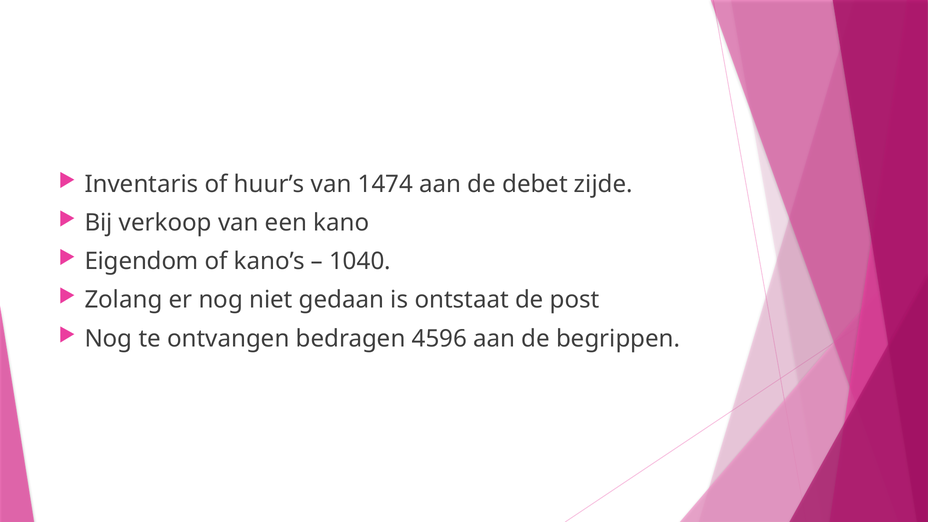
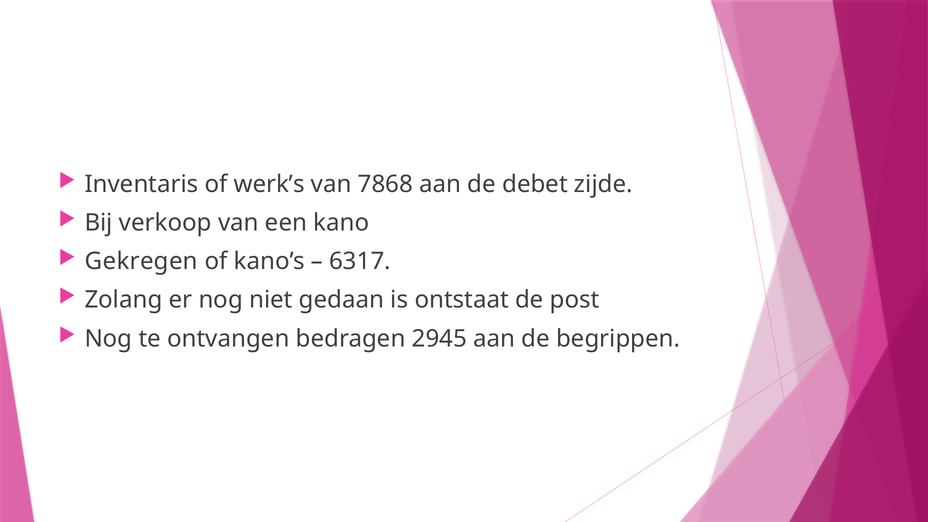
huur’s: huur’s -> werk’s (269, 184)
1474: 1474 -> 7868 (385, 184)
Eigendom: Eigendom -> Gekregen (141, 261)
1040: 1040 -> 6317 (360, 261)
4596: 4596 -> 2945 (439, 339)
